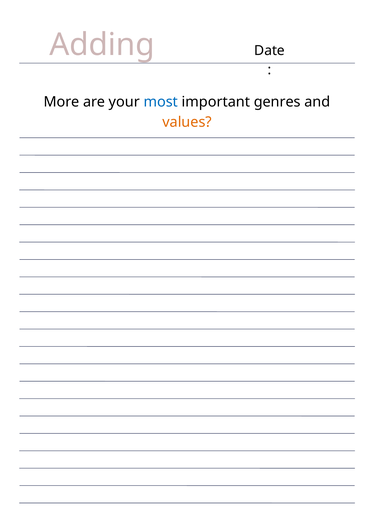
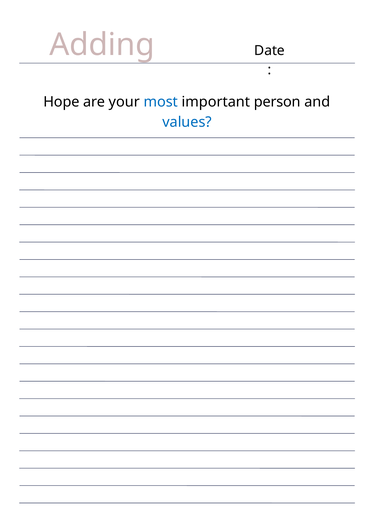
More: More -> Hope (61, 102)
genres: genres -> person (277, 102)
values colour: orange -> blue (187, 122)
